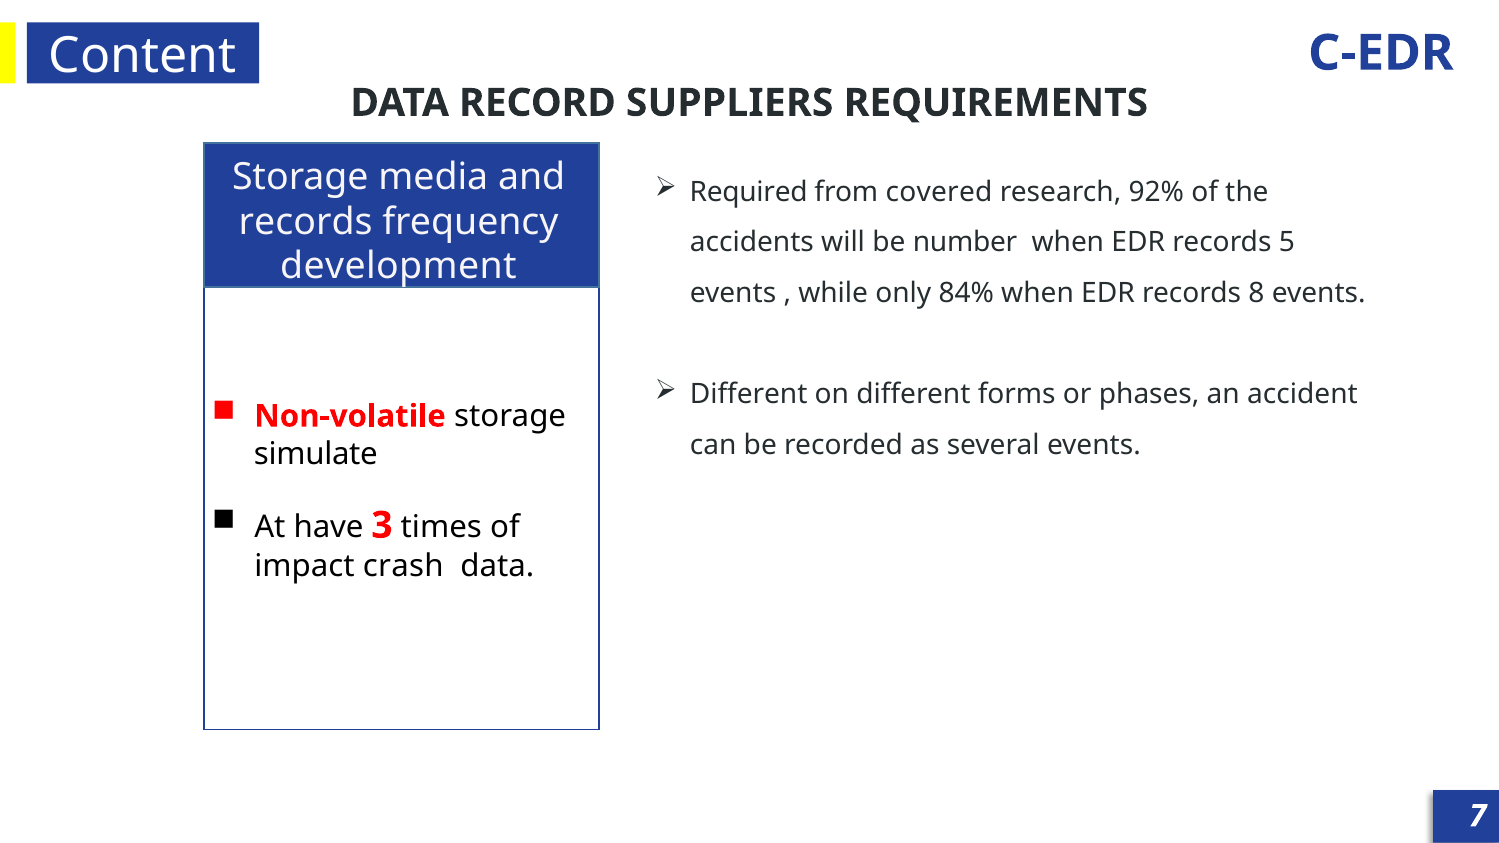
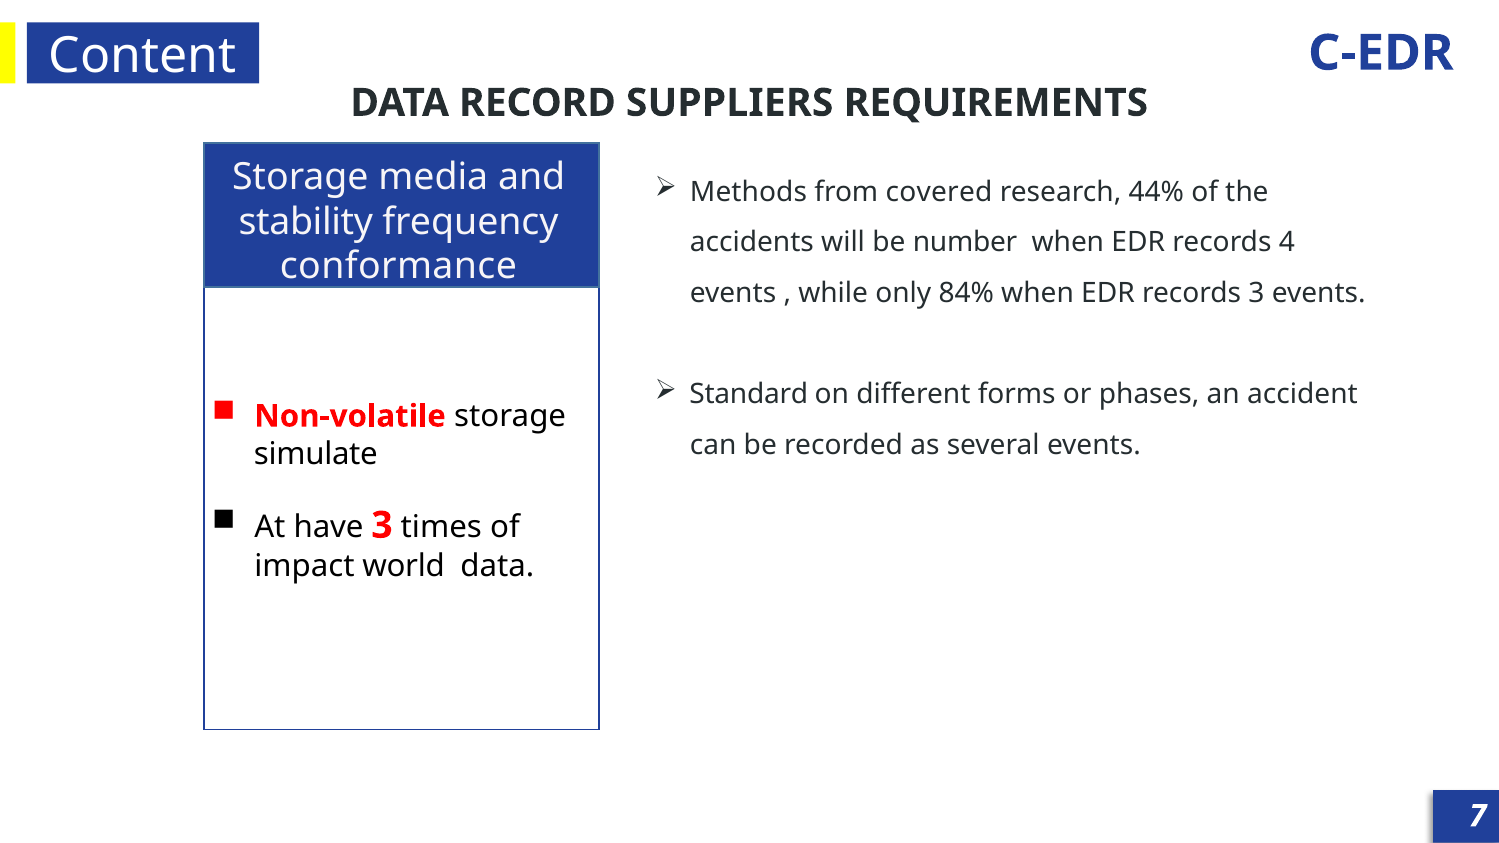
Required: Required -> Methods (748, 192)
92%: 92% -> 44% (1156, 192)
records: records -> stability (306, 222)
5: 5 -> 4 (1287, 243)
development: development -> conformance (398, 267)
records 8: 8 -> 3 (1257, 293)
Different: Different -> Standard (749, 395)
crash: crash -> world (404, 566)
